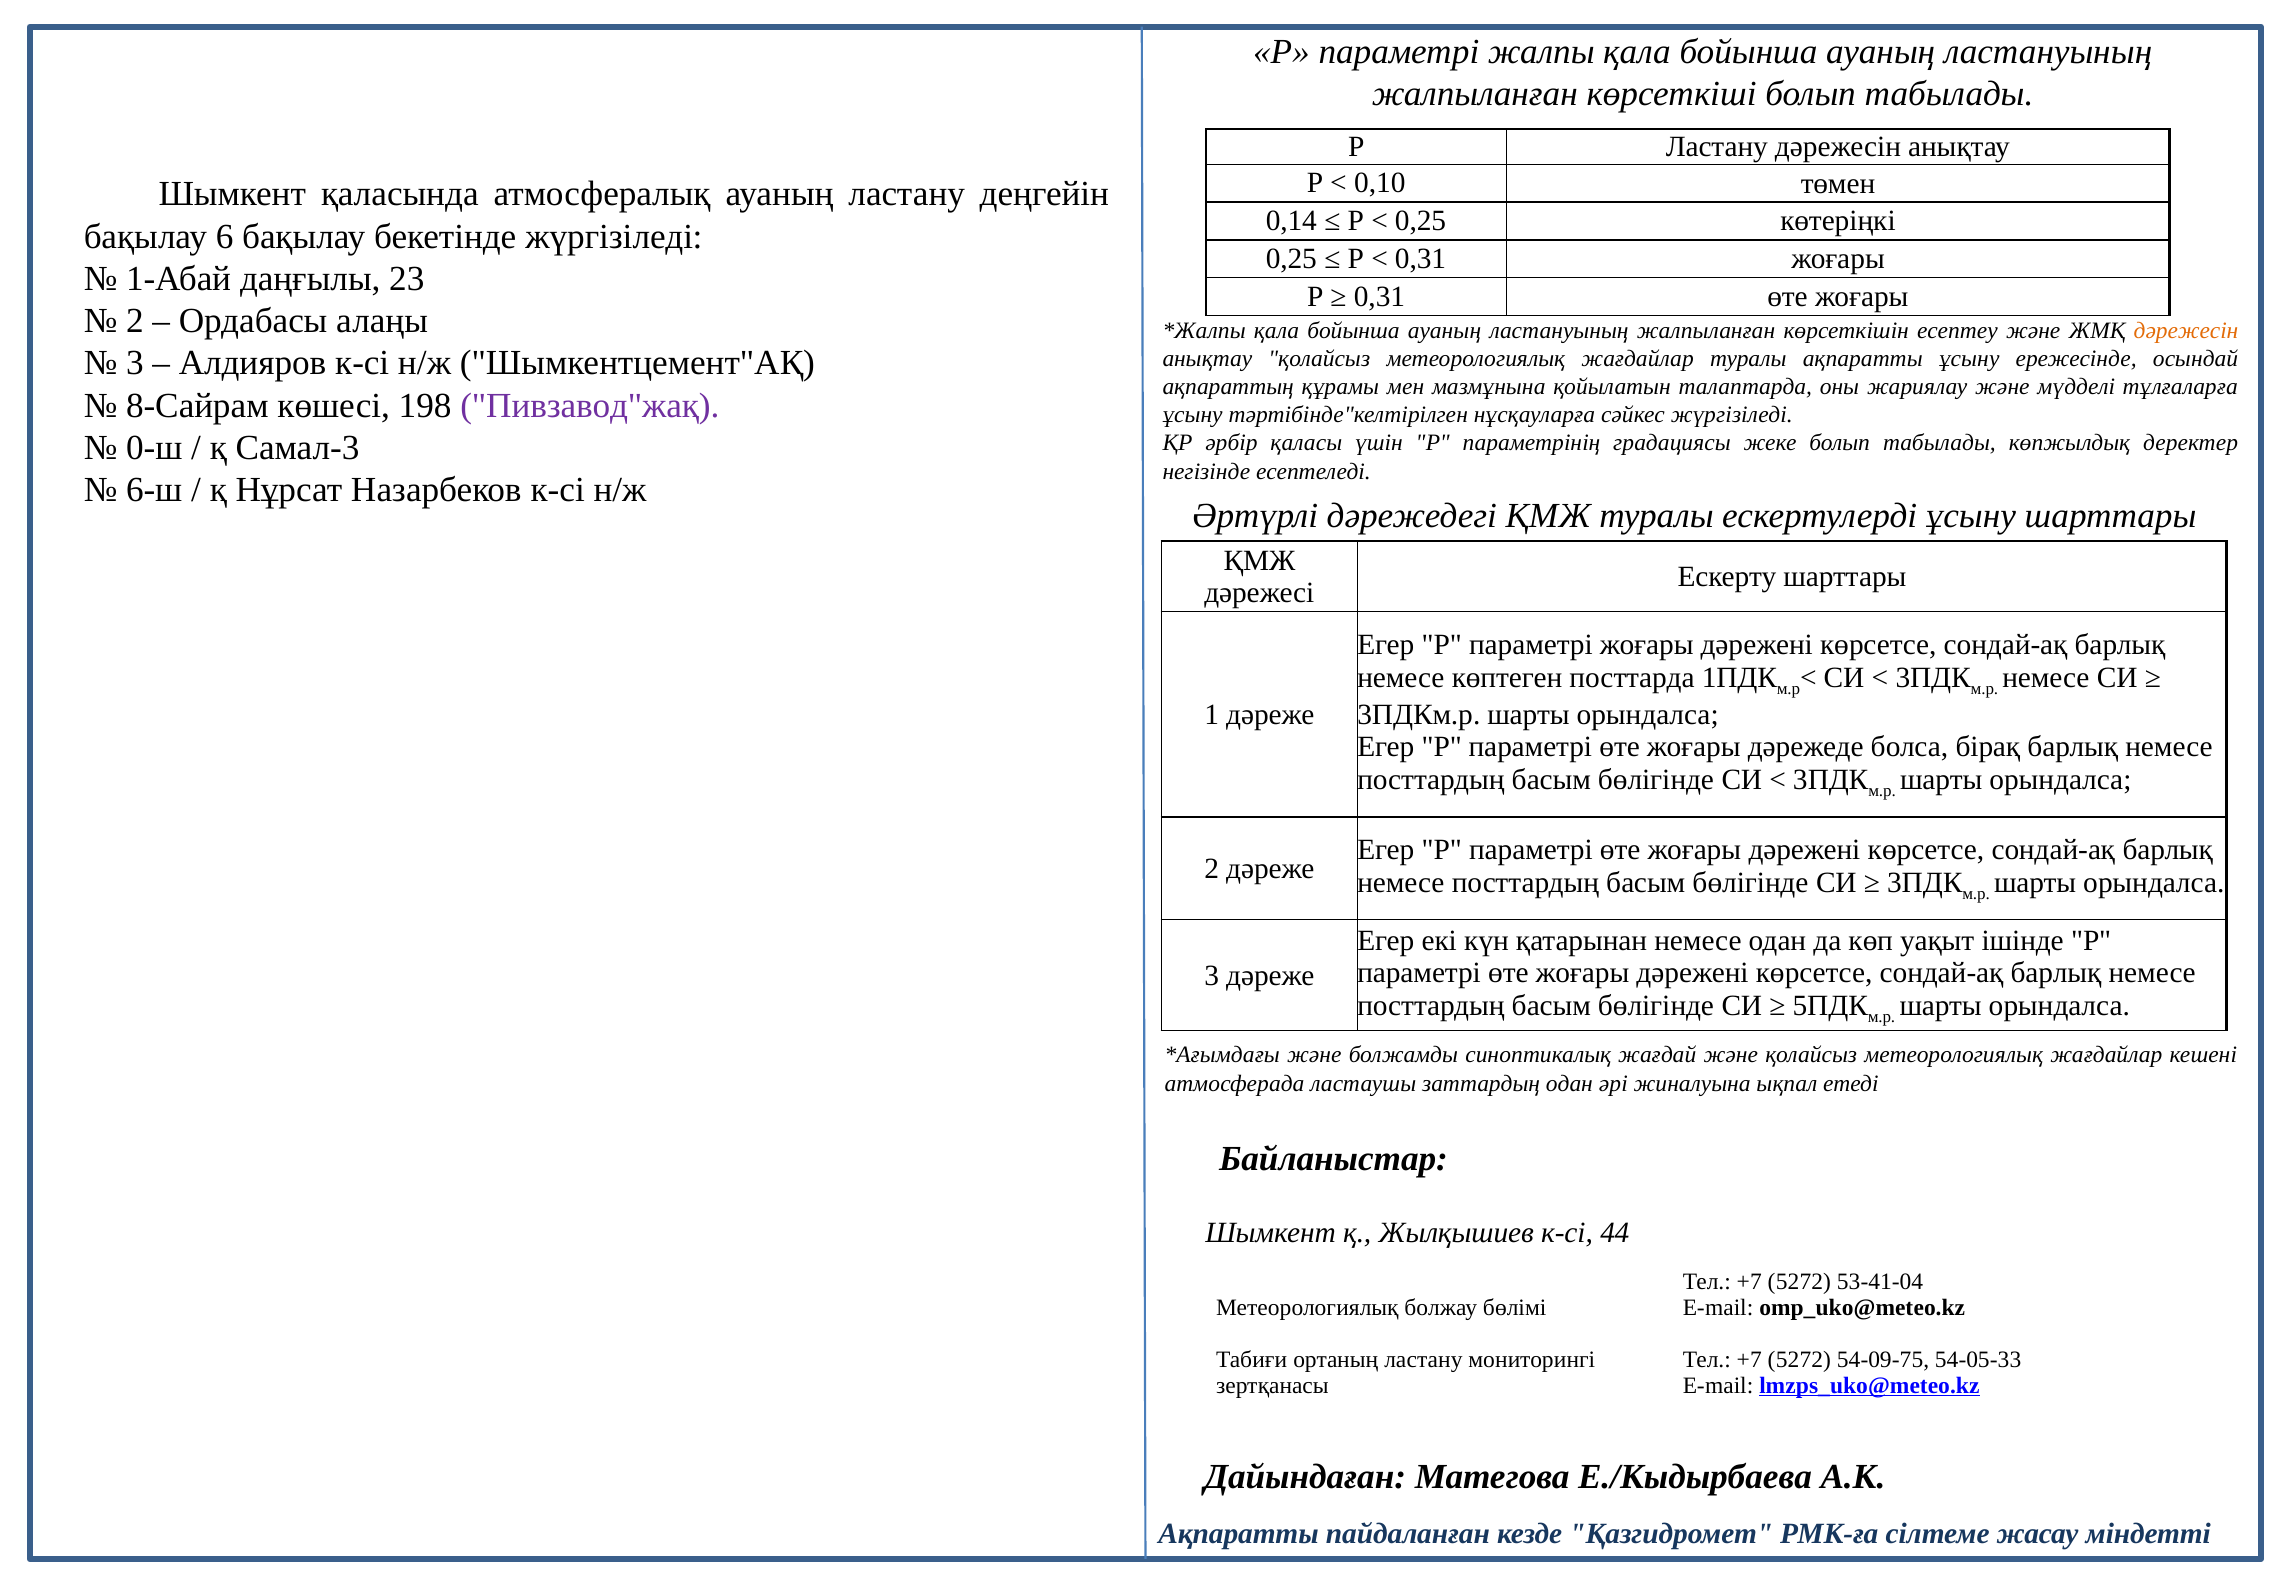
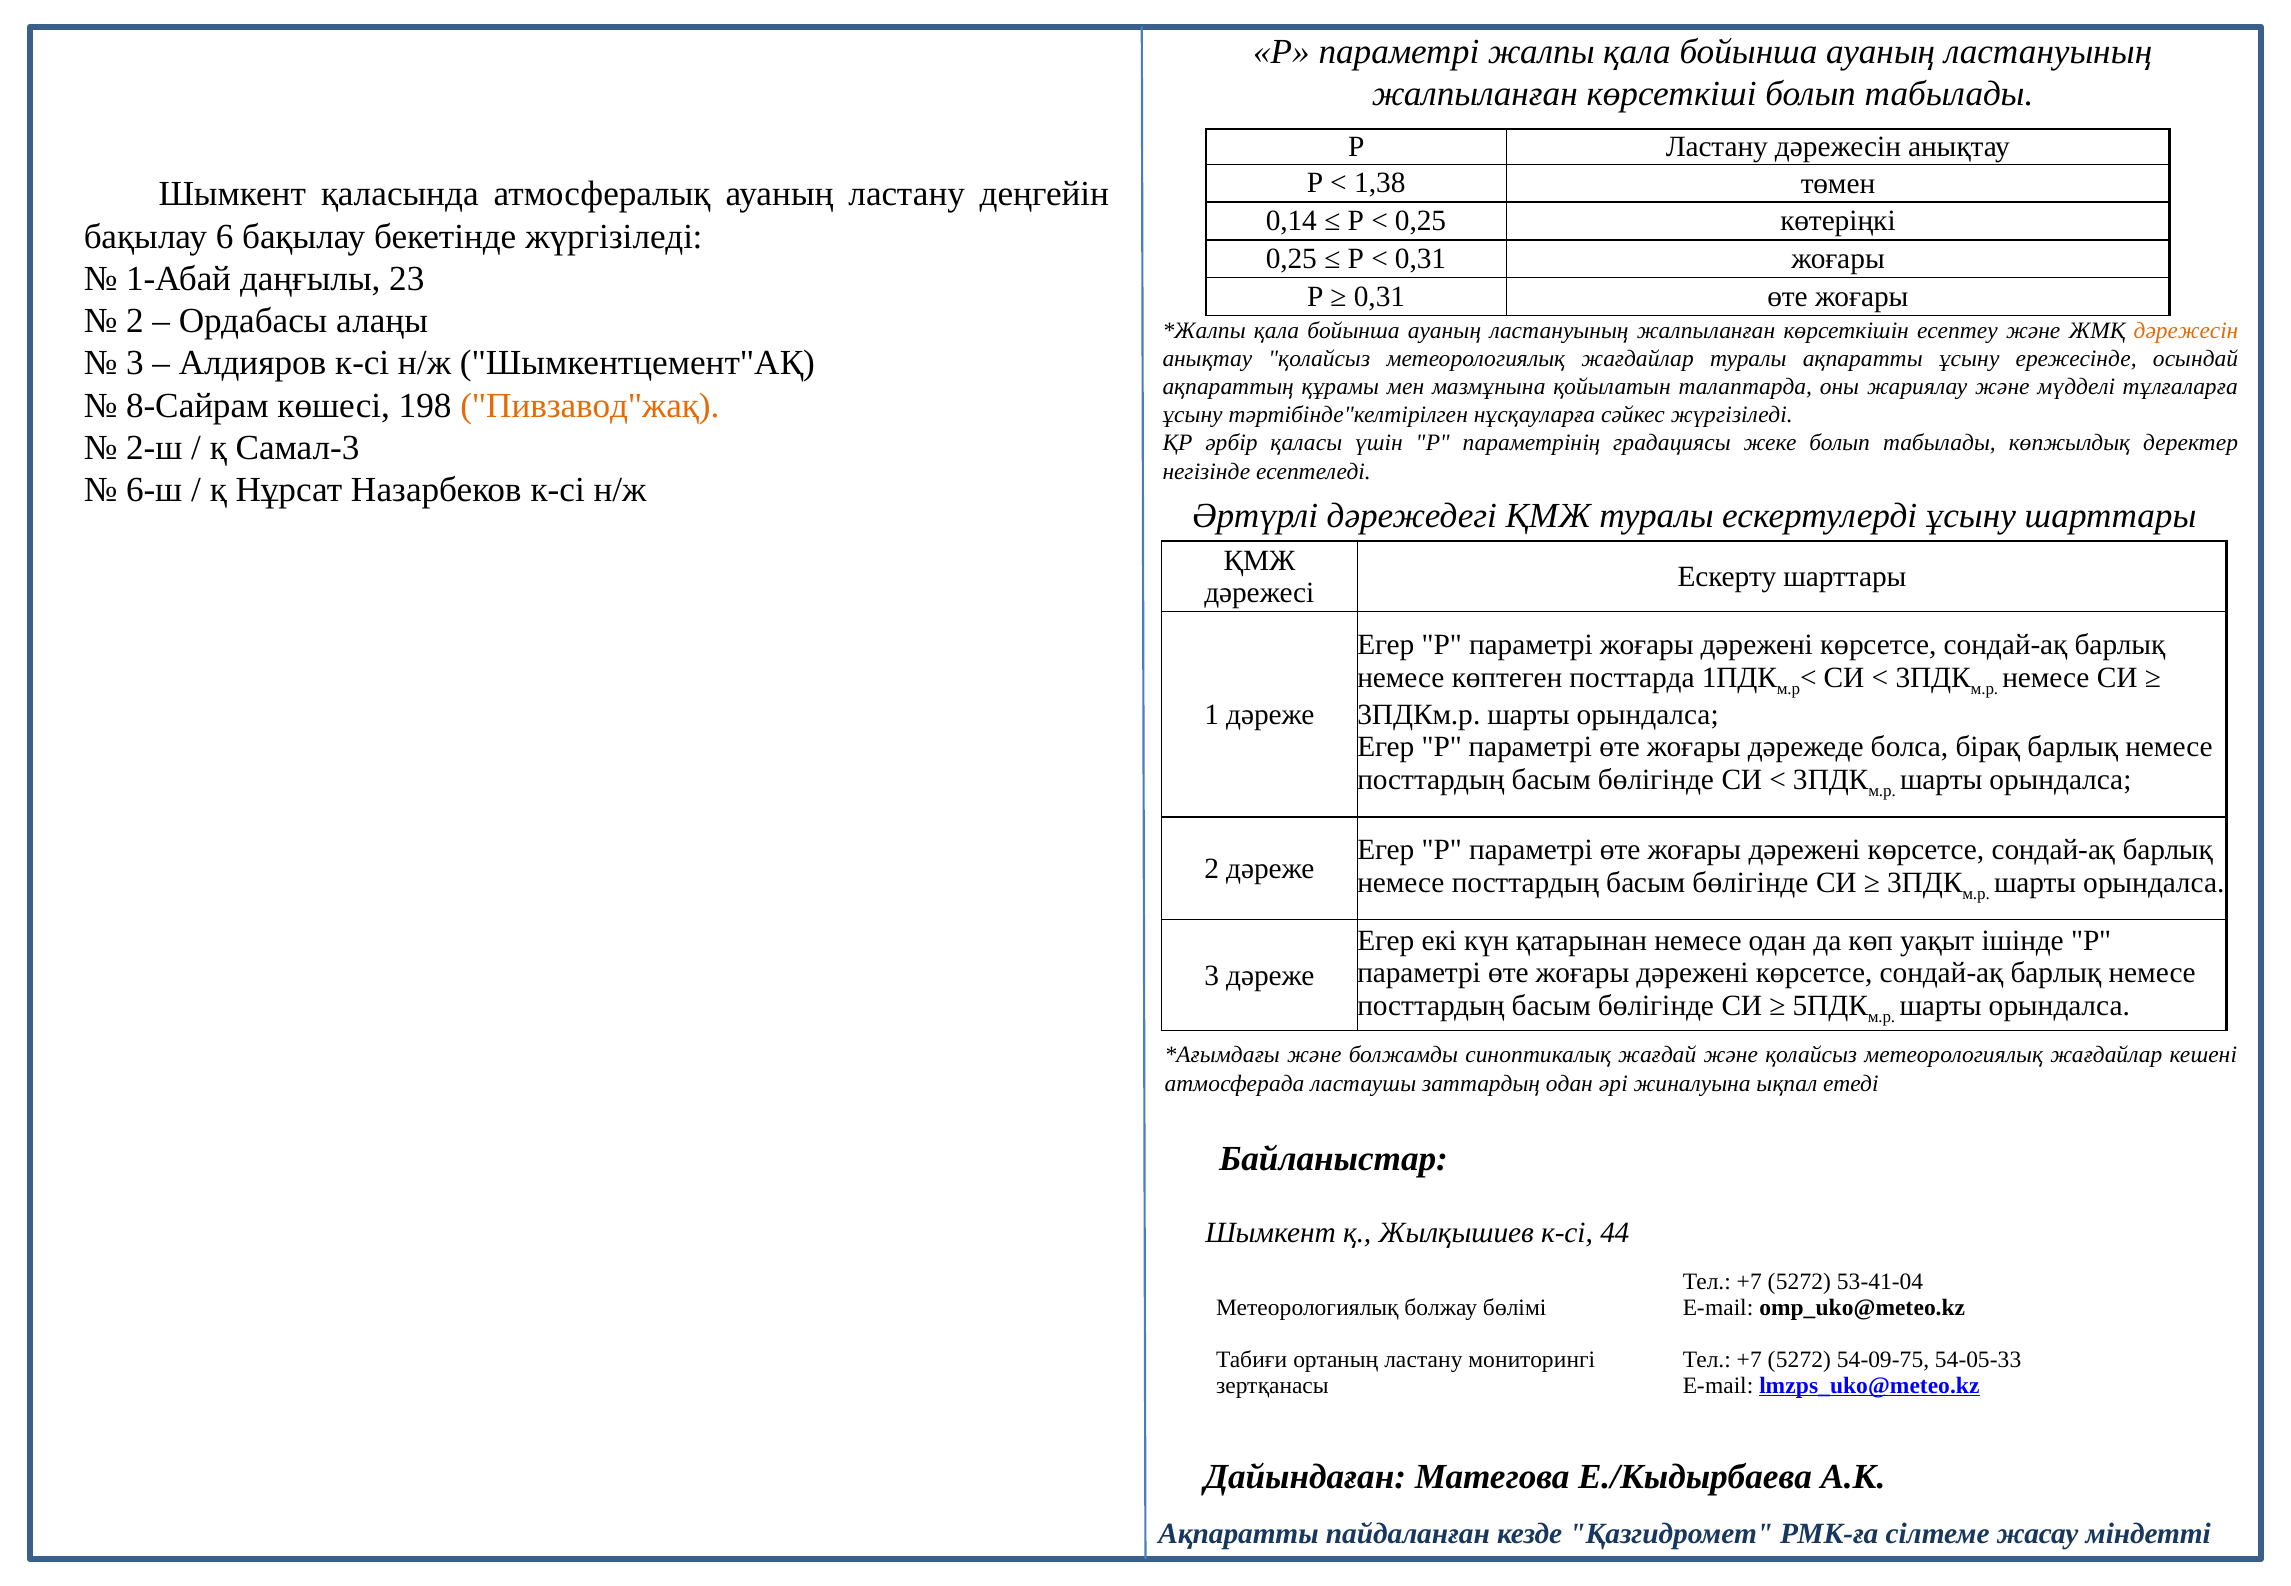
0,10: 0,10 -> 1,38 (1380, 183)
Пивзавод"жақ colour: purple -> orange (590, 406)
0-ш: 0-ш -> 2-ш (154, 448)
